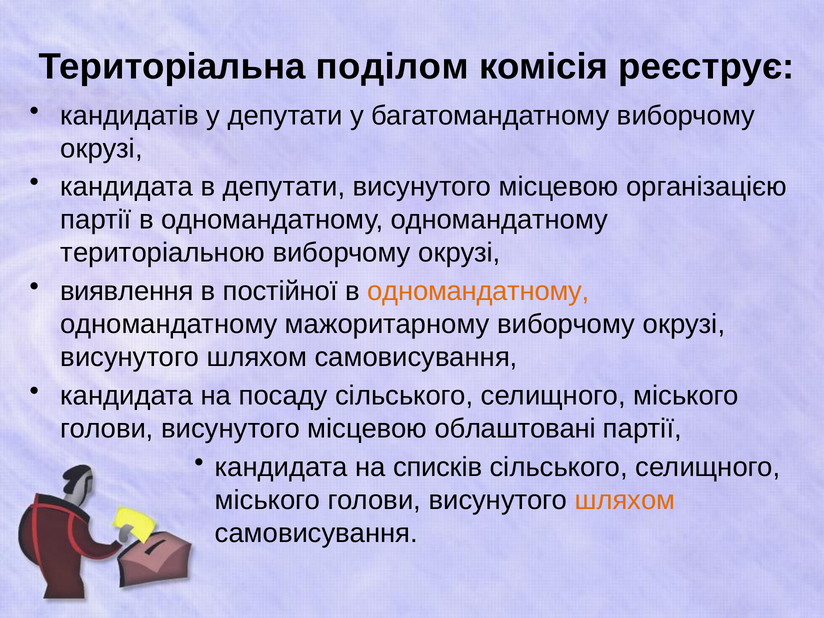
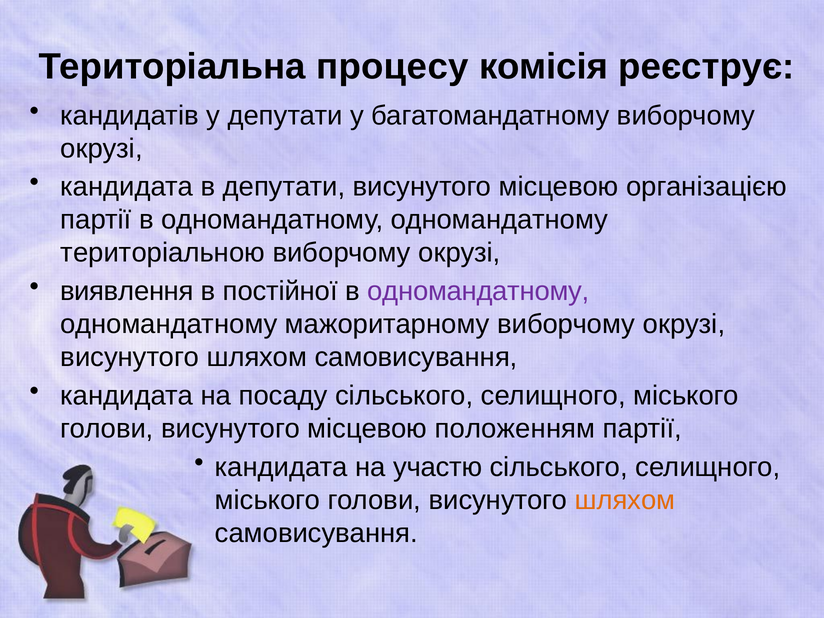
поділом: поділом -> процесу (392, 67)
одномандатному colour: orange -> purple (478, 291)
облаштовані: облаштовані -> положенням (515, 429)
списків: списків -> участю (438, 467)
